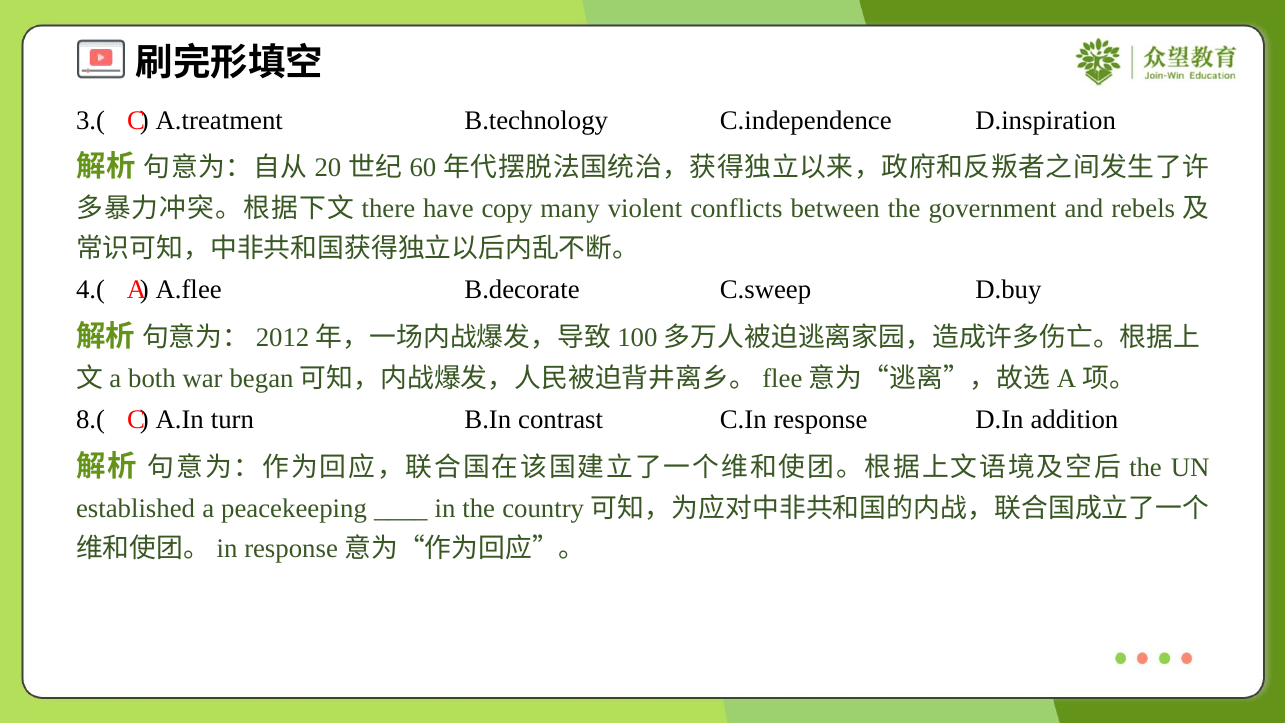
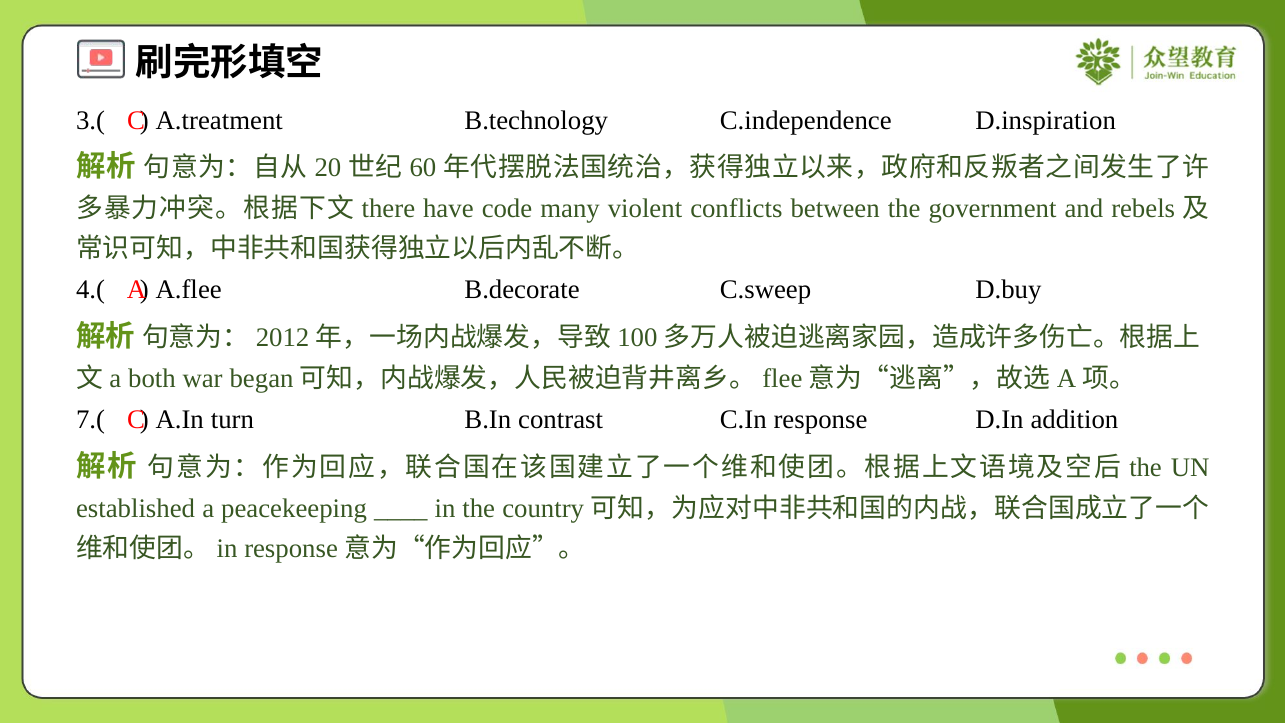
copy: copy -> code (507, 209)
8.(: 8.( -> 7.( (91, 420)
